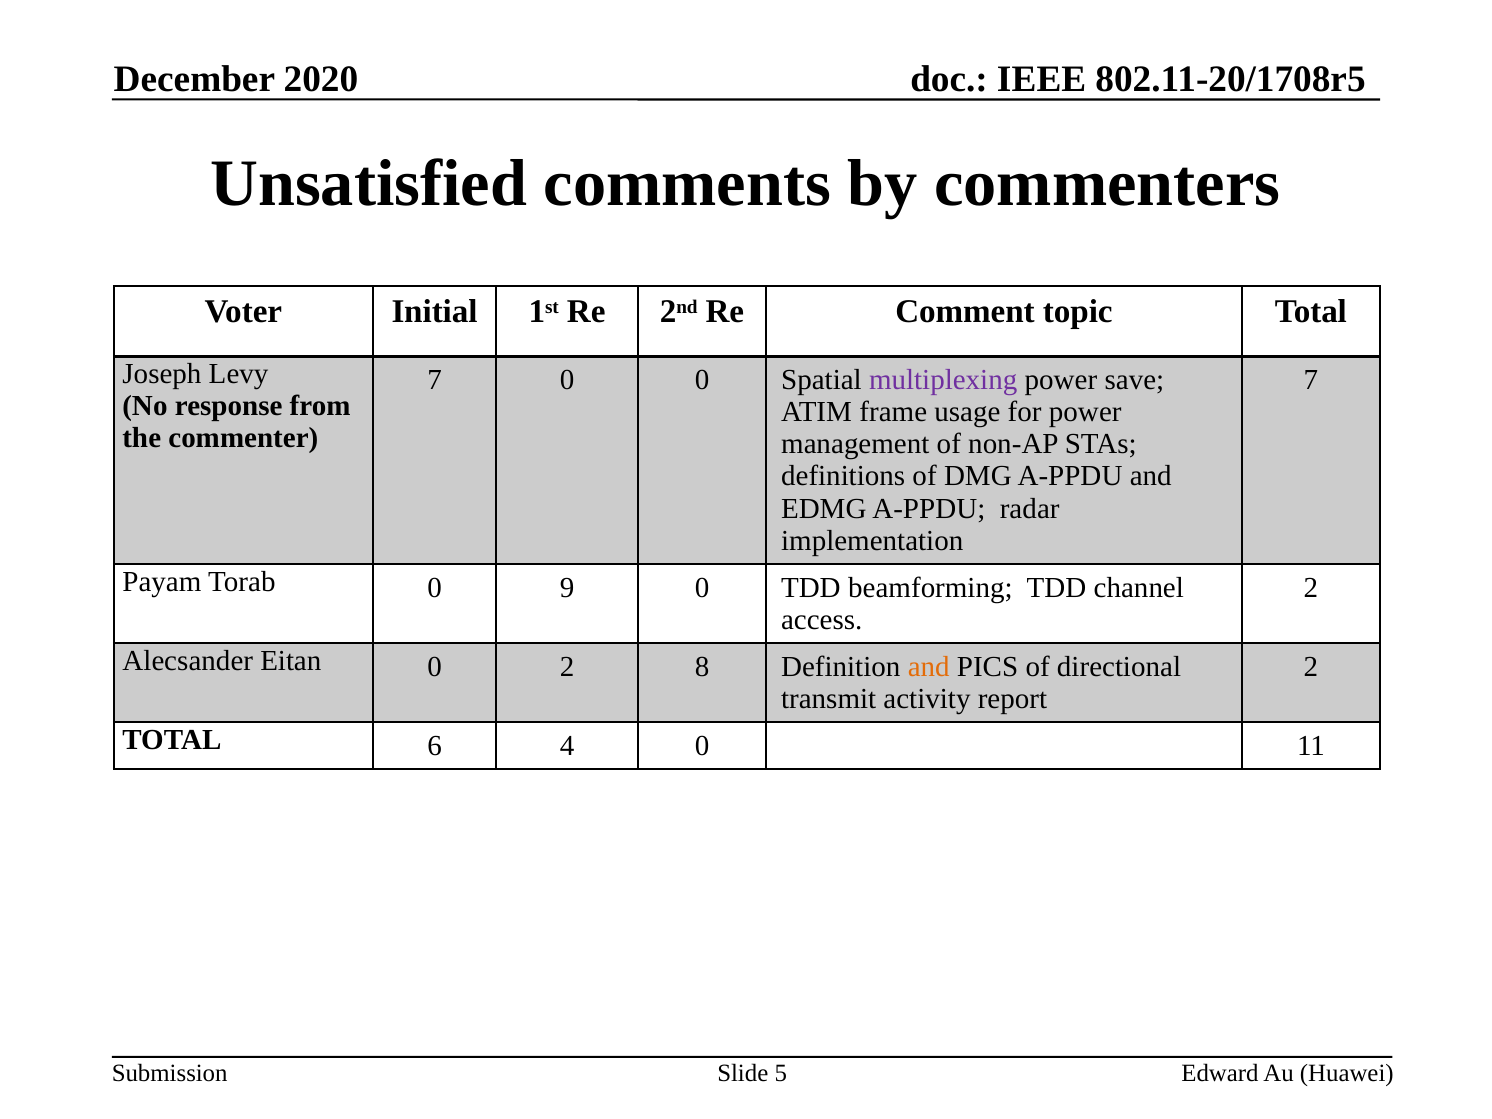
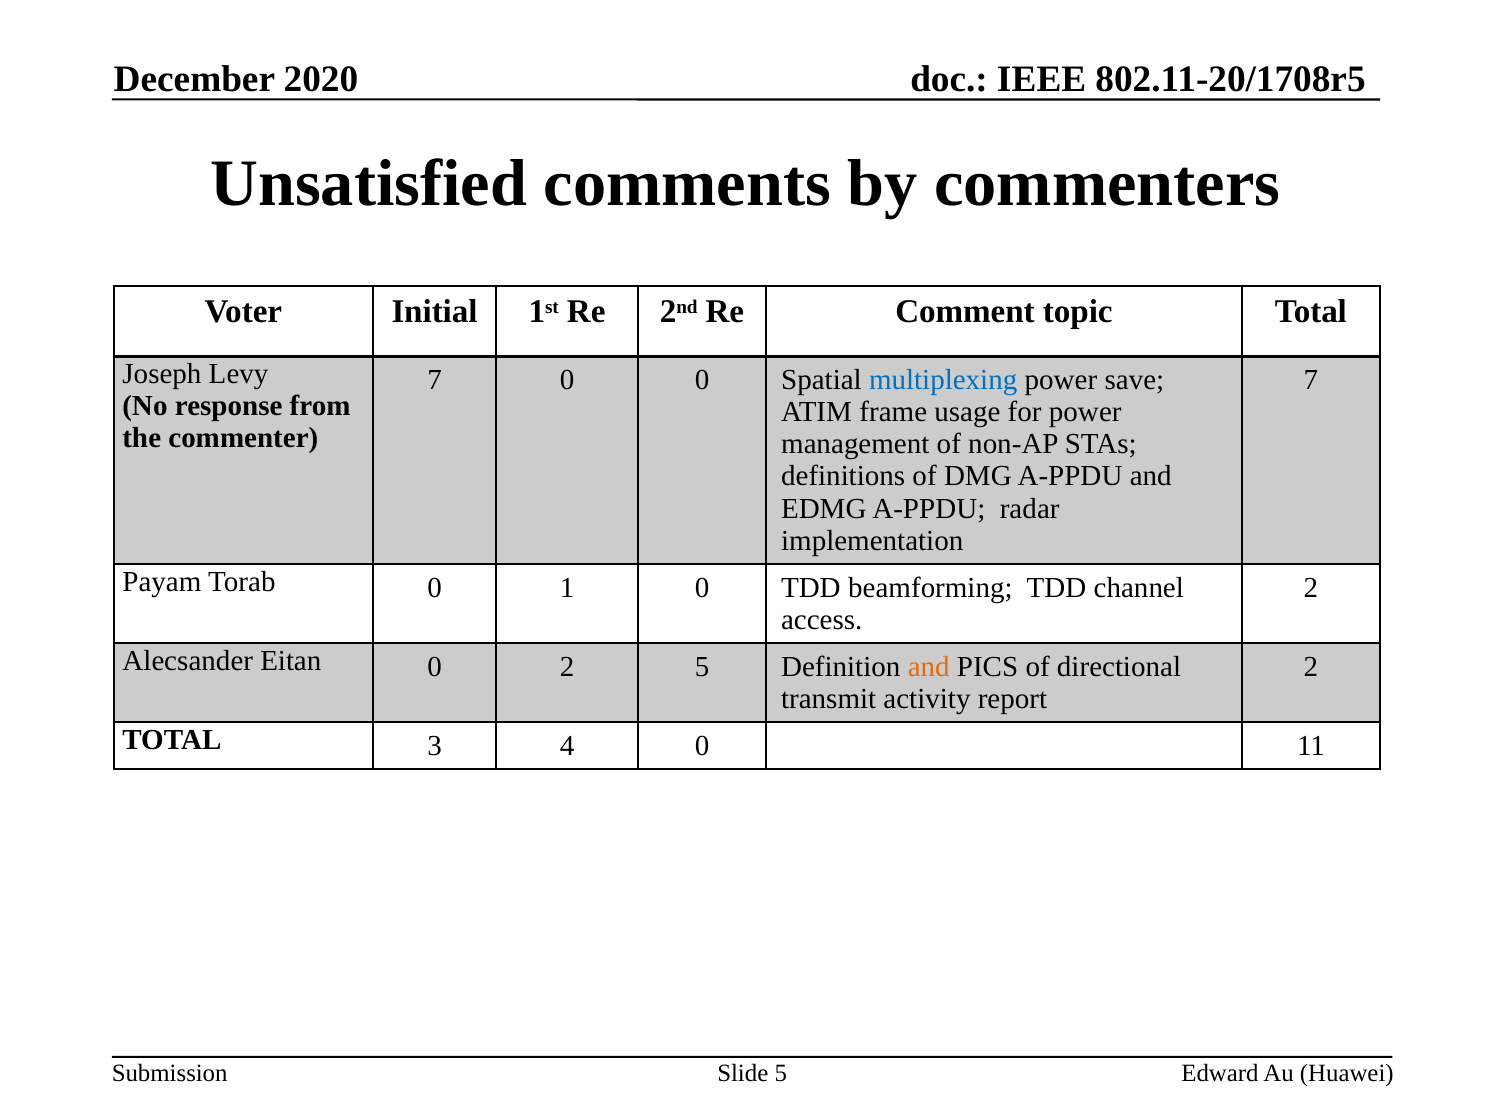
multiplexing colour: purple -> blue (943, 380)
9: 9 -> 1 (567, 588)
2 8: 8 -> 5 (702, 667)
6: 6 -> 3 (435, 746)
